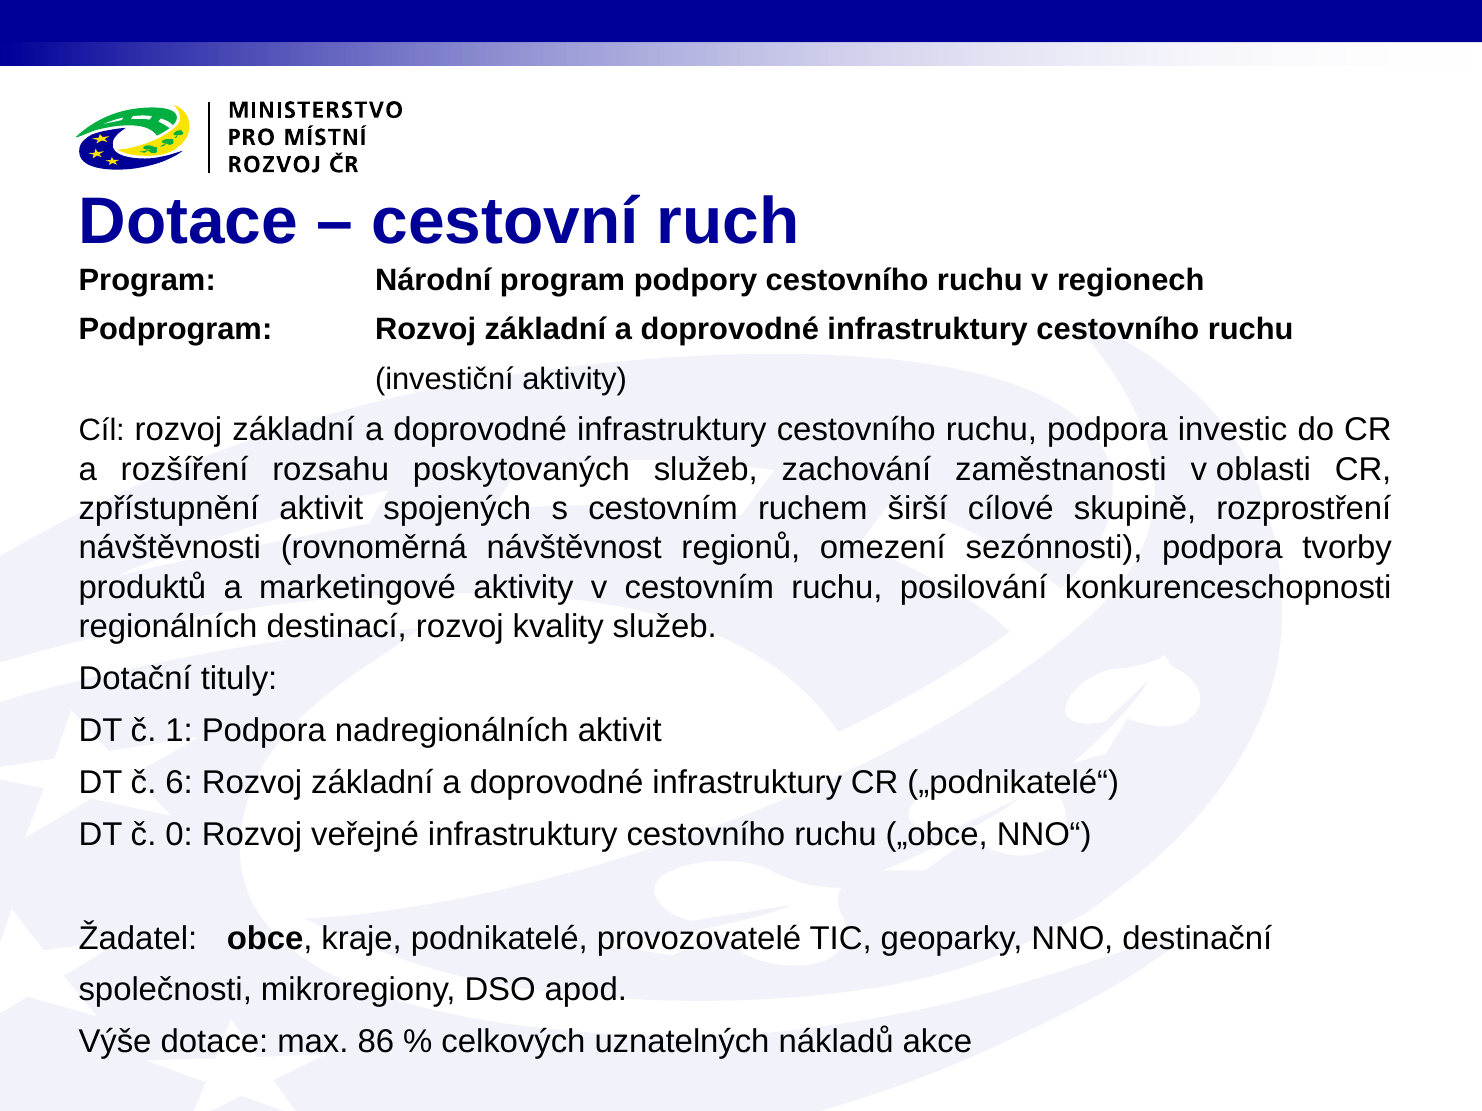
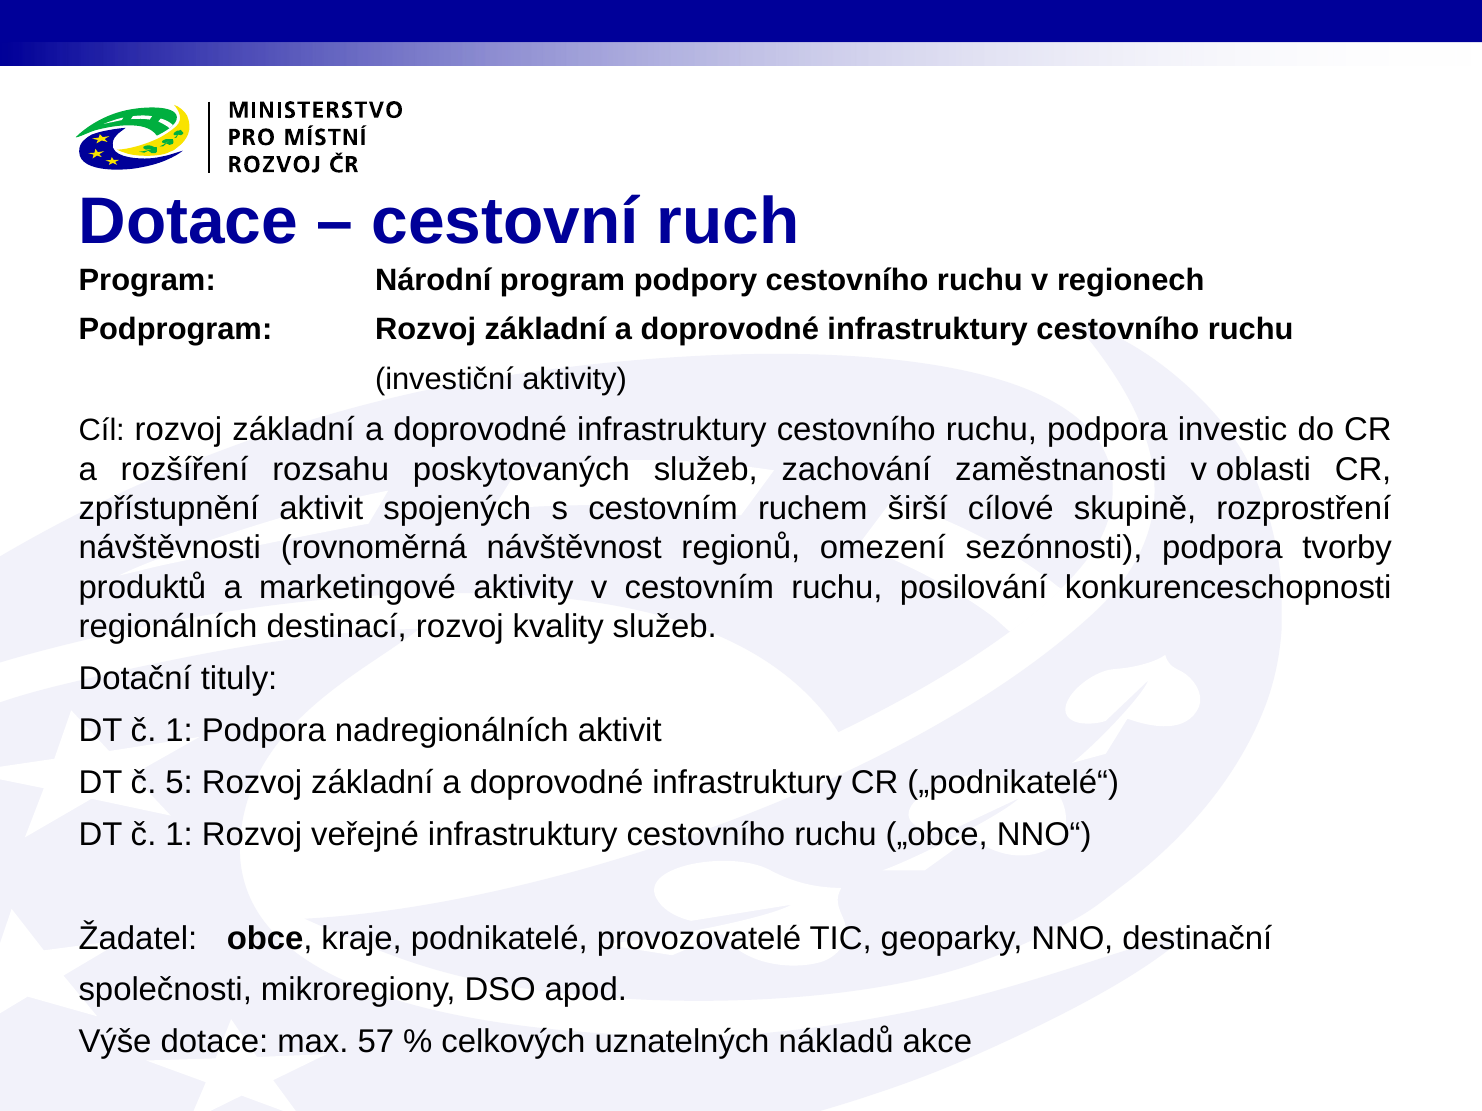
6: 6 -> 5 (179, 783)
0: 0 -> 1 (179, 835)
86: 86 -> 57 (376, 1042)
